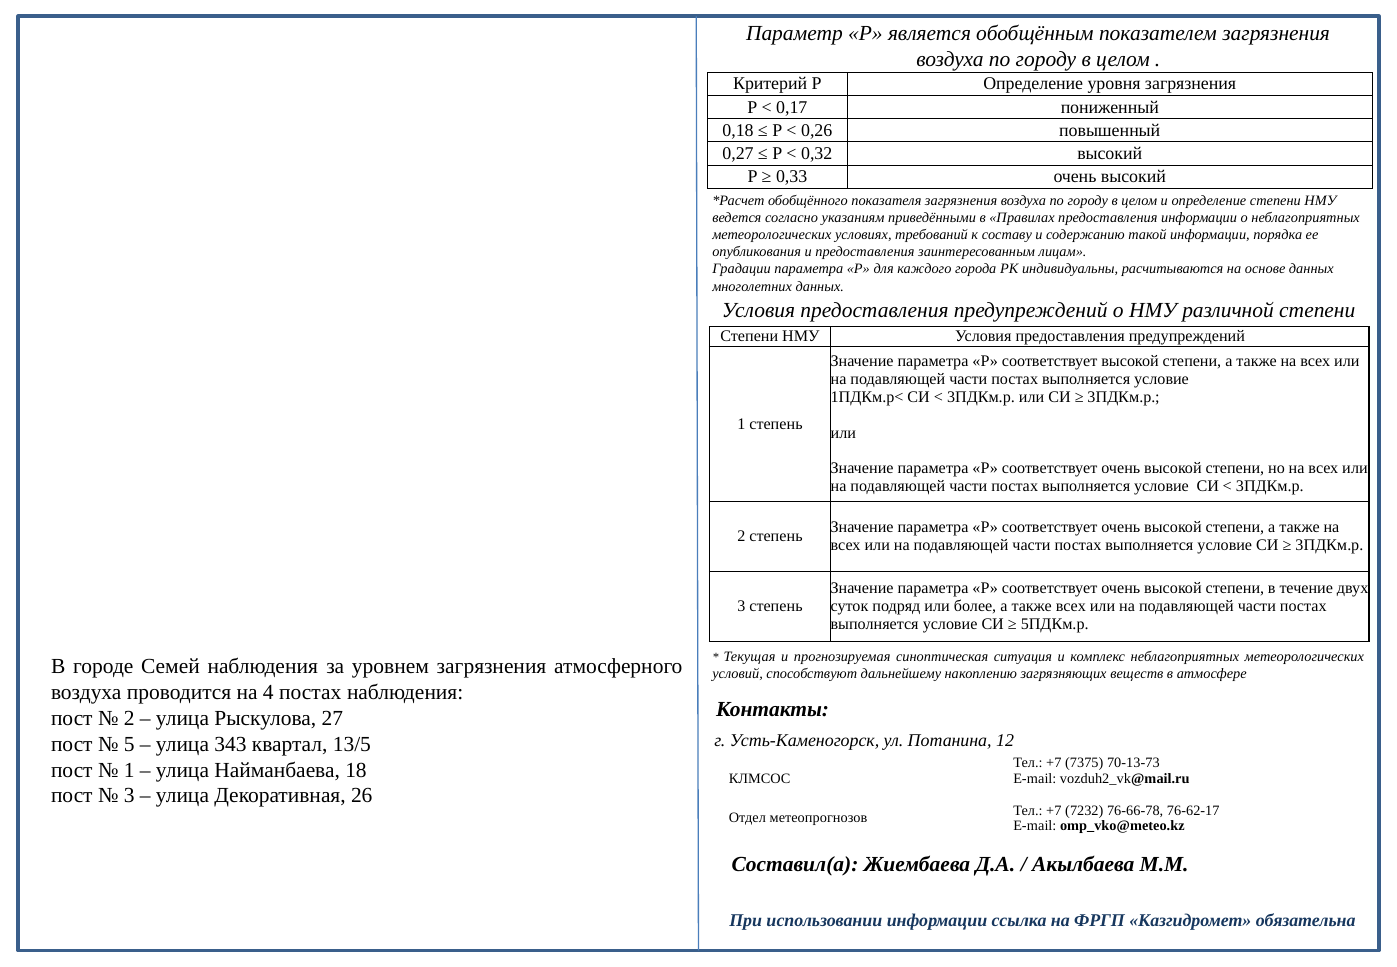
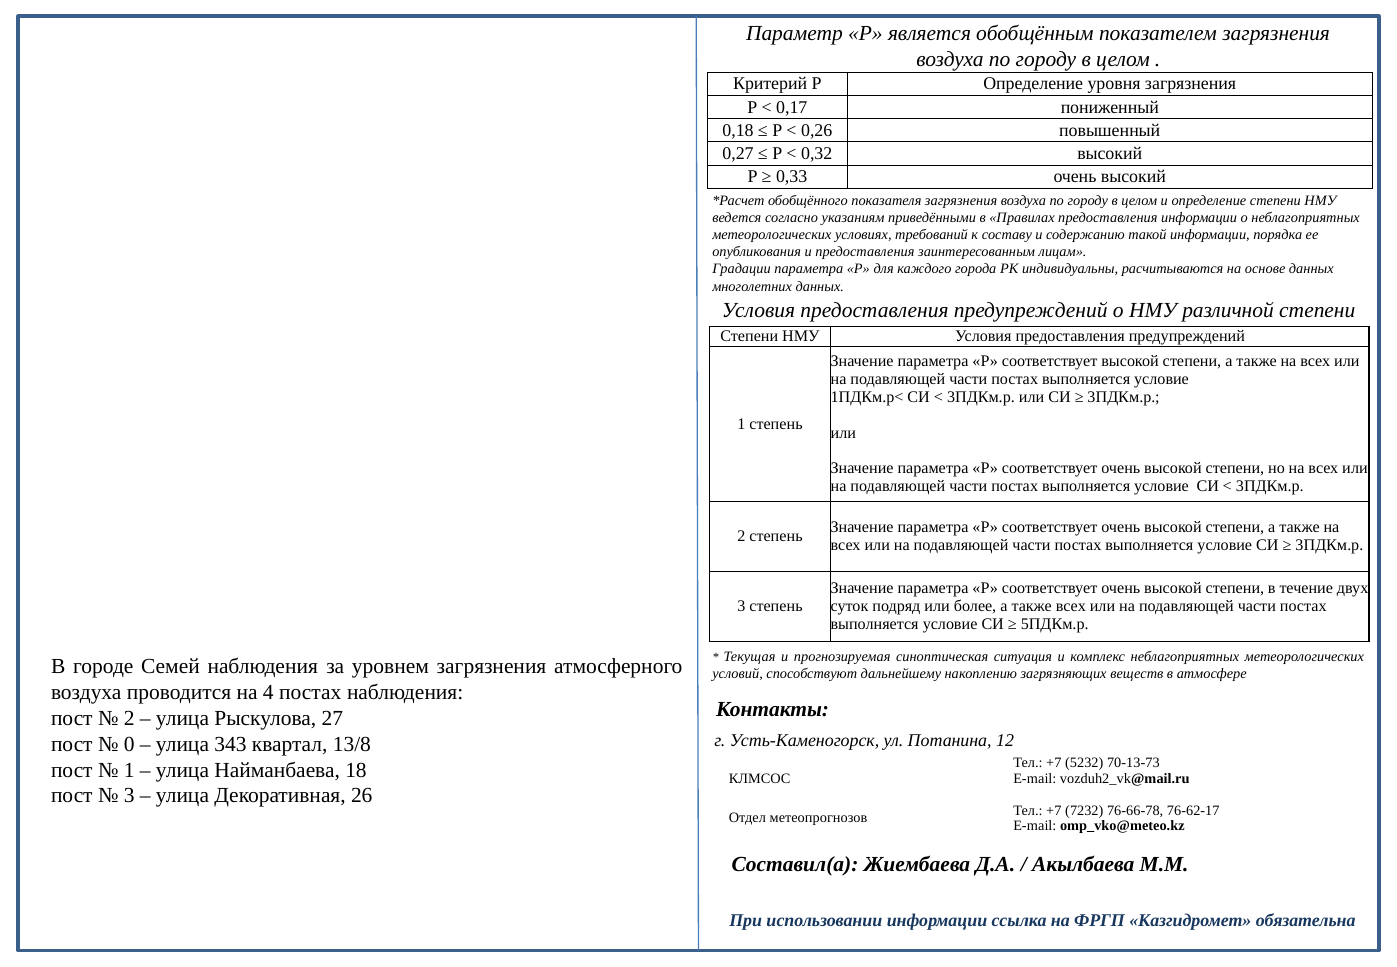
5: 5 -> 0 (129, 744)
13/5: 13/5 -> 13/8 (352, 744)
7375: 7375 -> 5232 (1084, 763)
